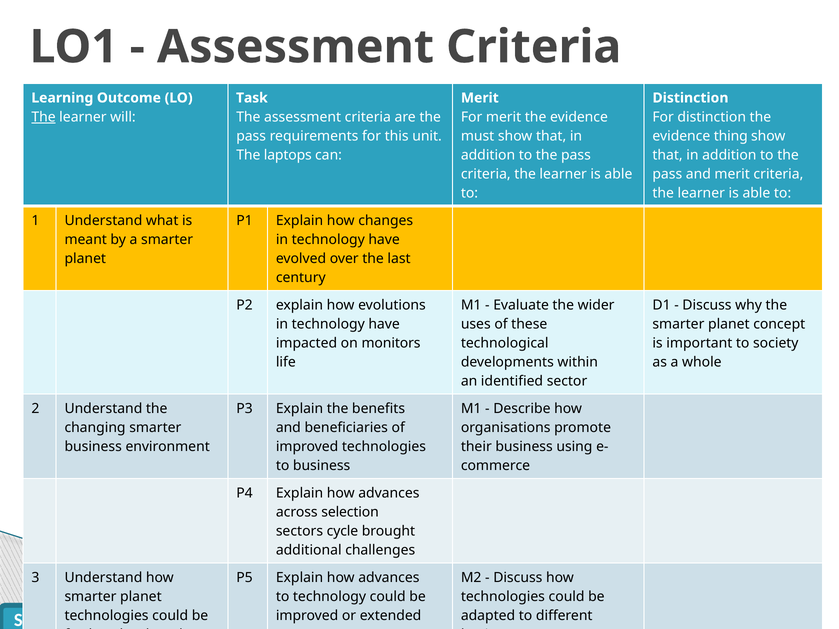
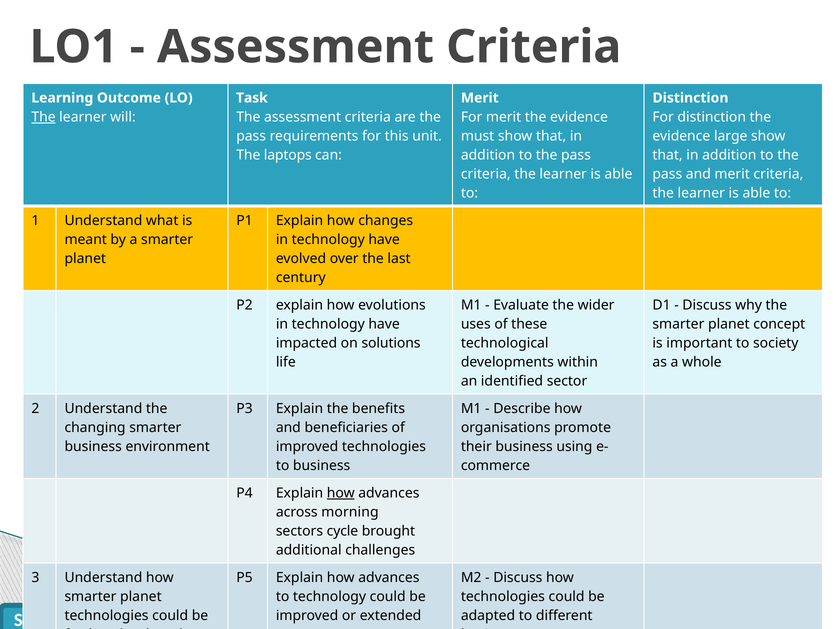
thing: thing -> large (731, 136)
monitors: monitors -> solutions (391, 343)
how underline: none -> present (341, 493)
selection: selection -> morning (350, 512)
